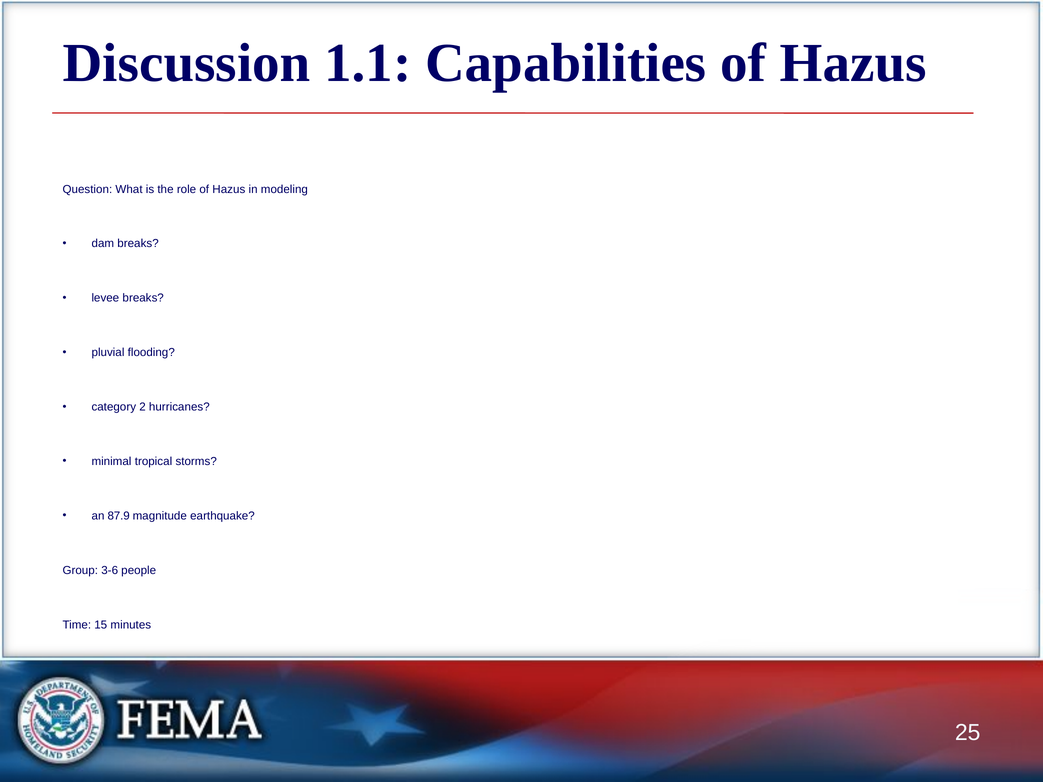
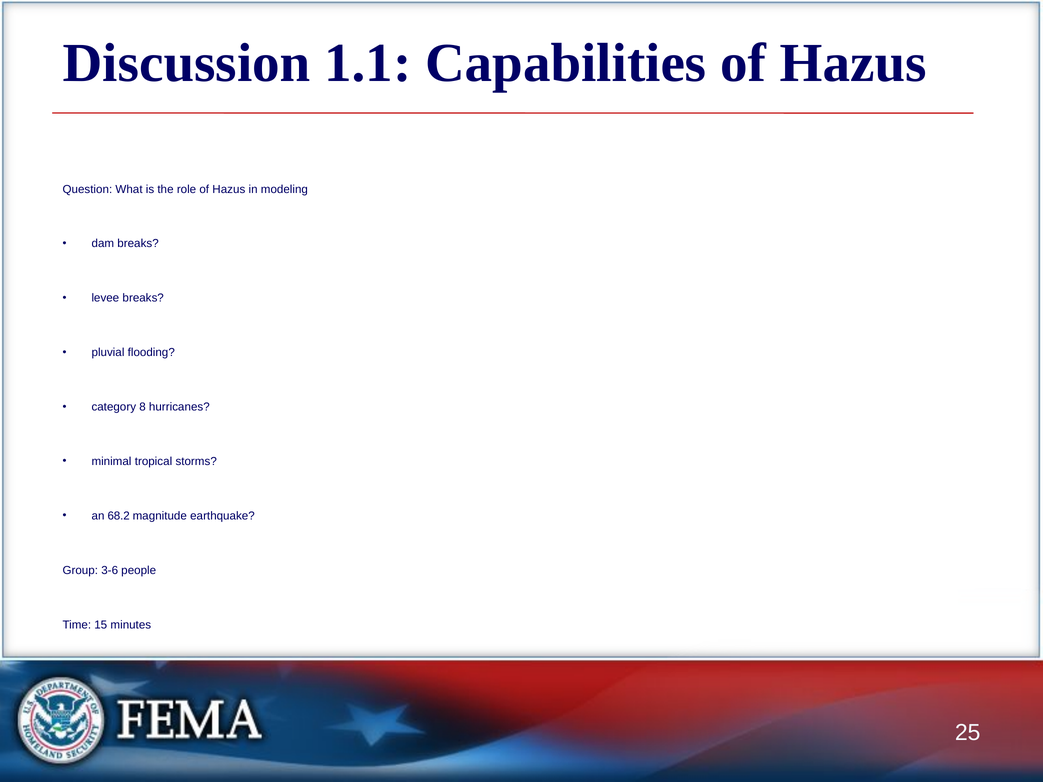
2: 2 -> 8 (143, 407)
87.9: 87.9 -> 68.2 (119, 516)
